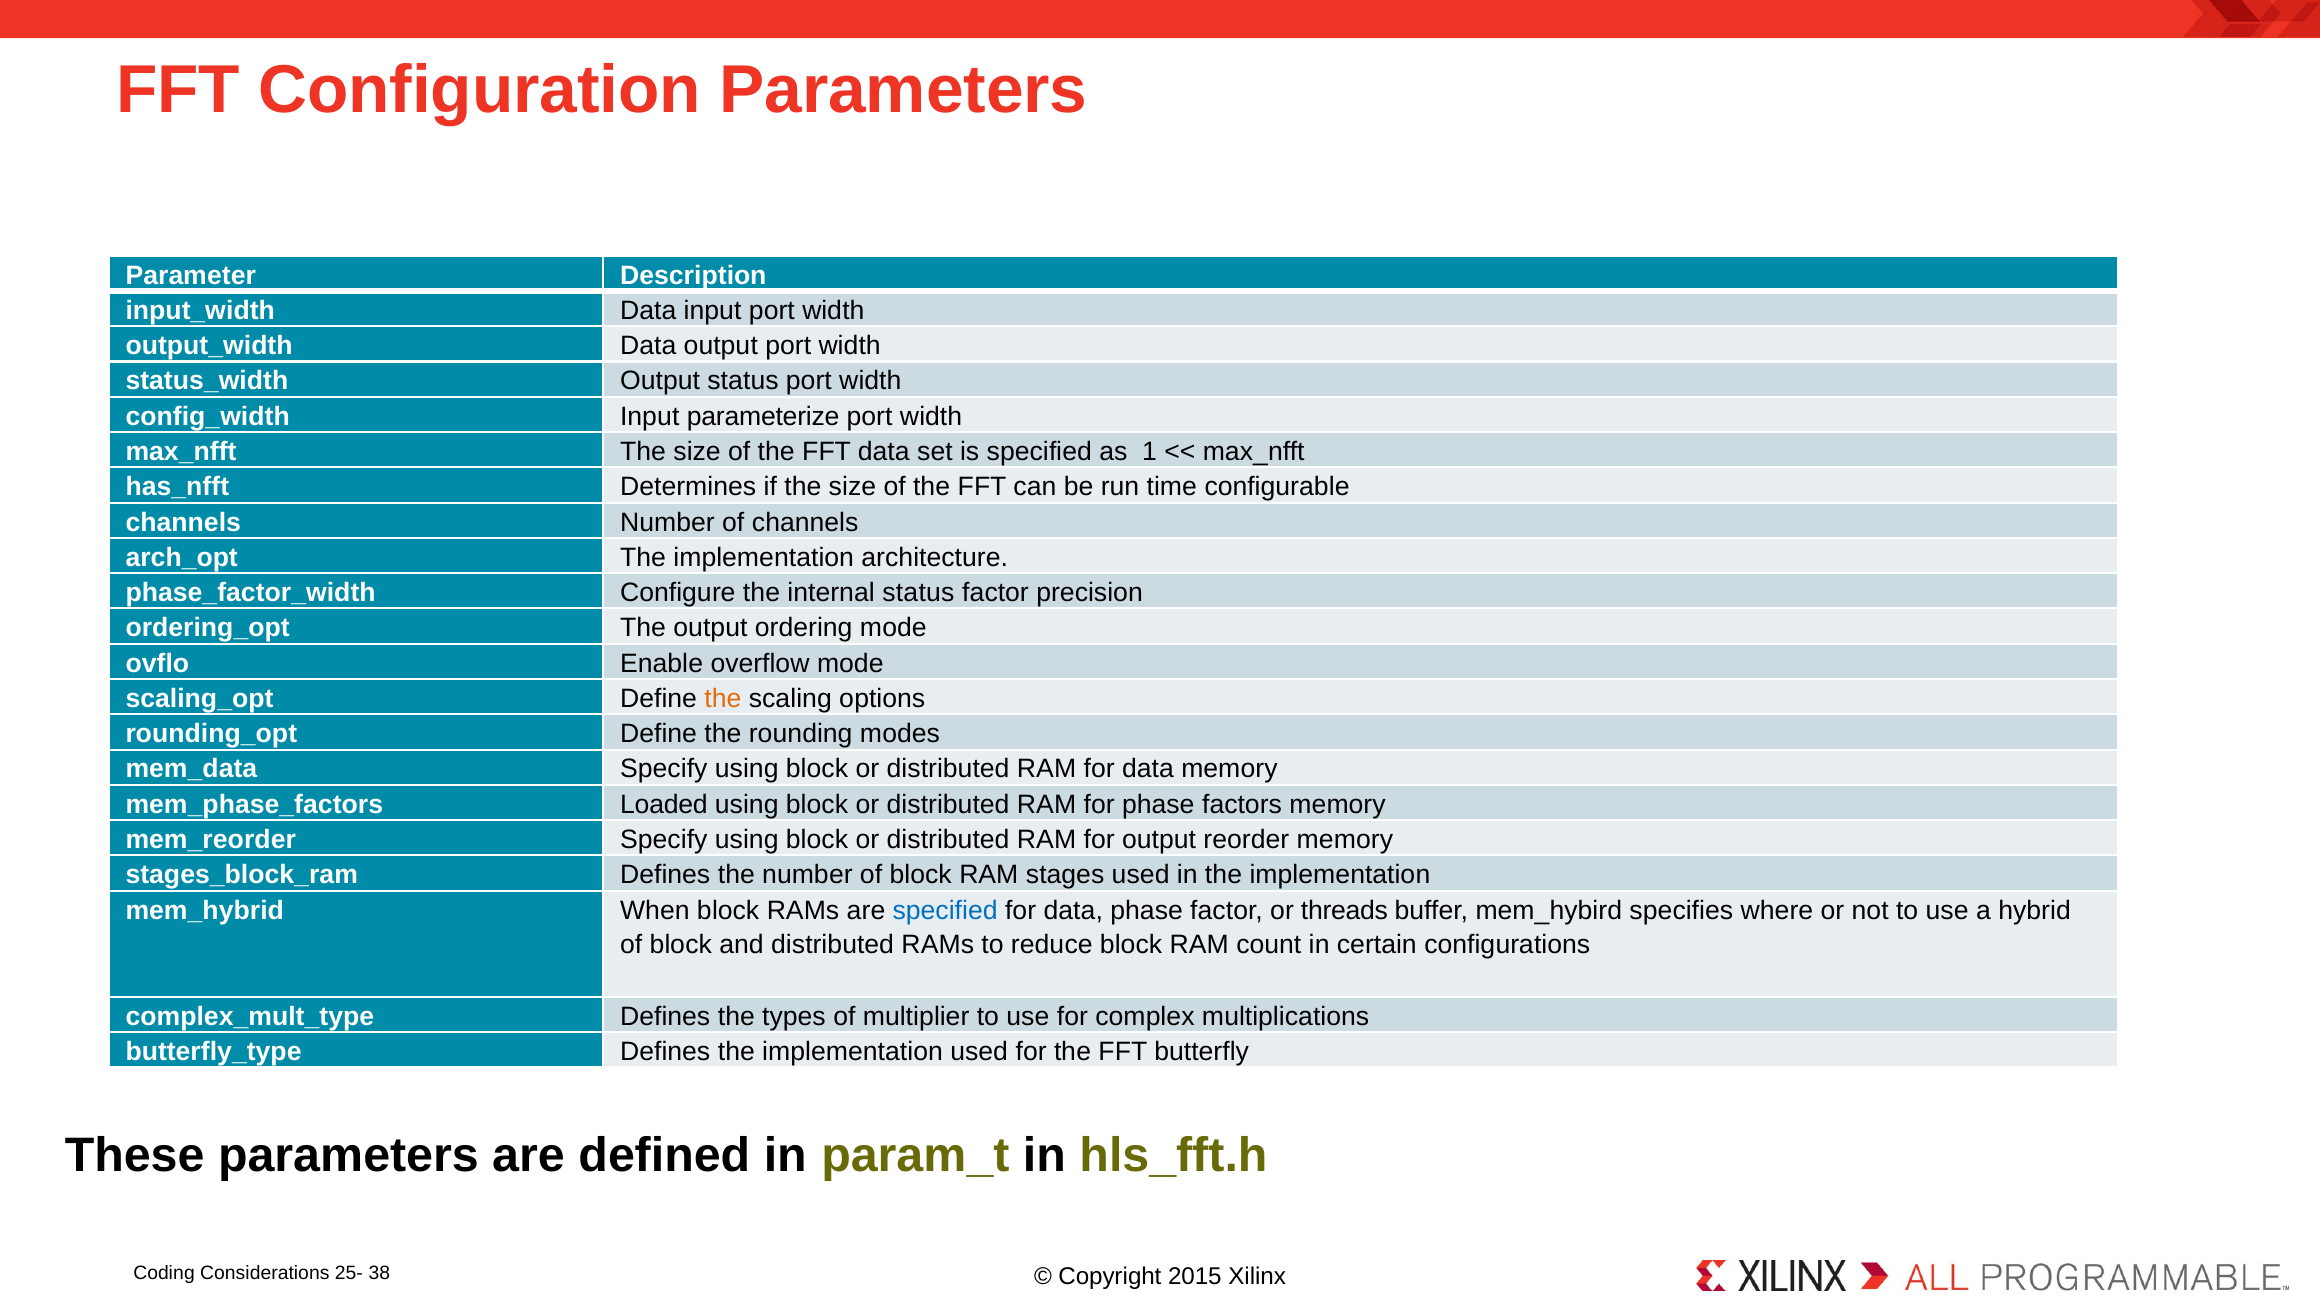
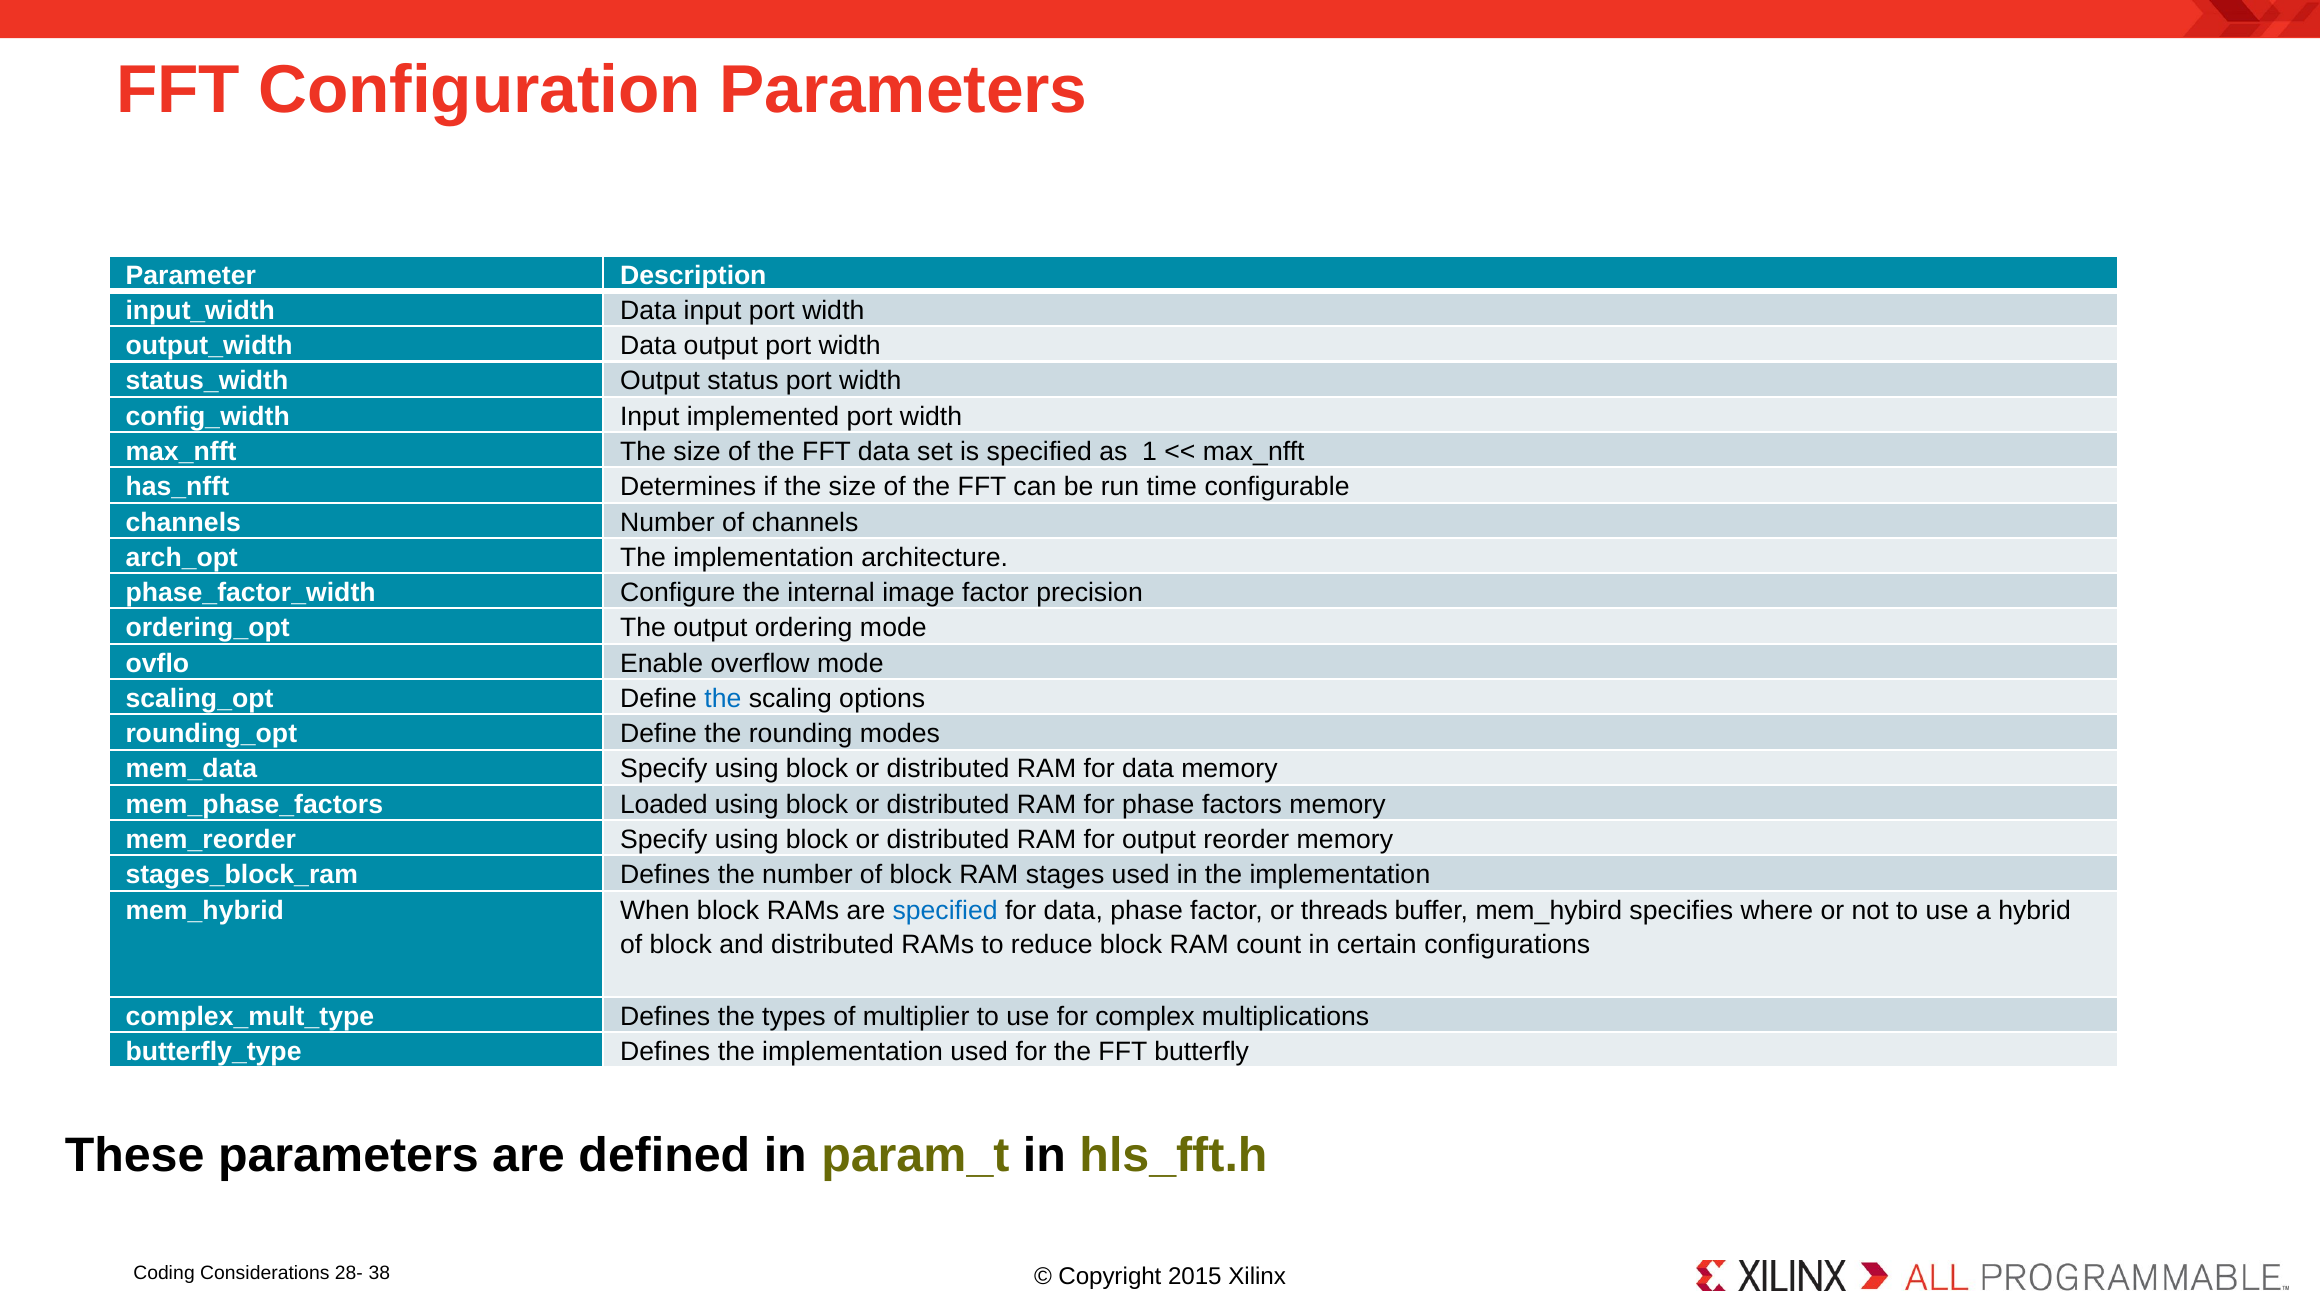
parameterize: parameterize -> implemented (763, 417)
internal status: status -> image (918, 593)
the colour: orange -> blue (723, 699)
25-: 25- -> 28- (349, 1274)
